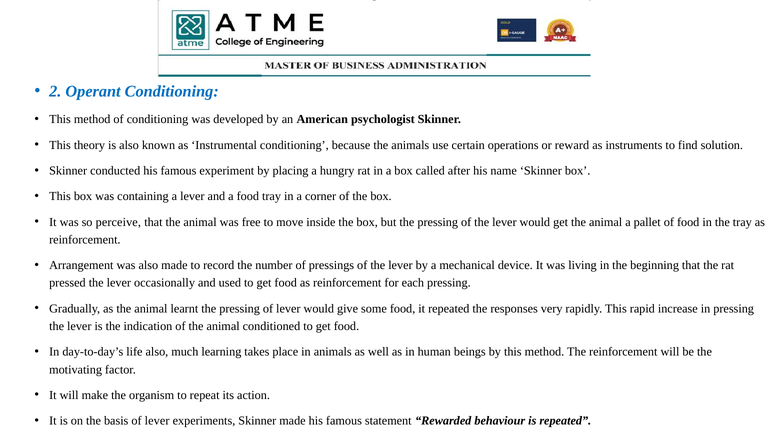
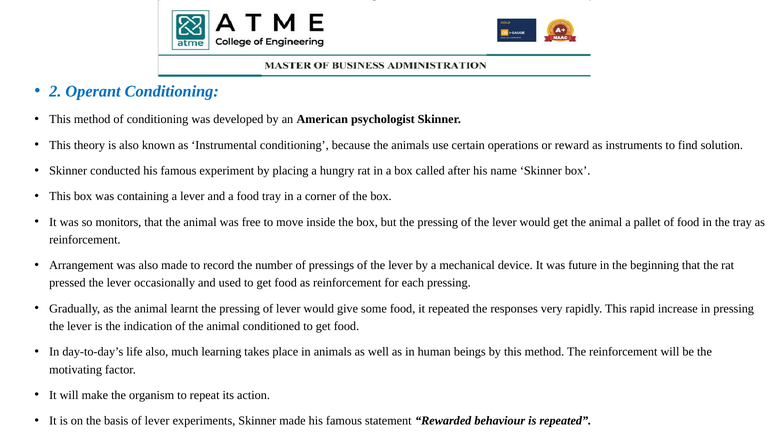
perceive: perceive -> monitors (118, 222)
living: living -> future (583, 266)
